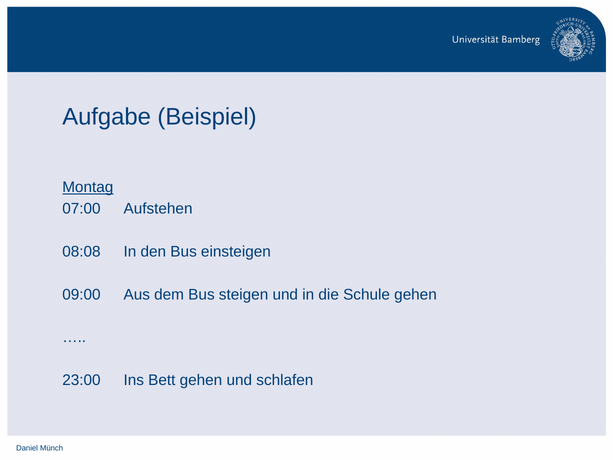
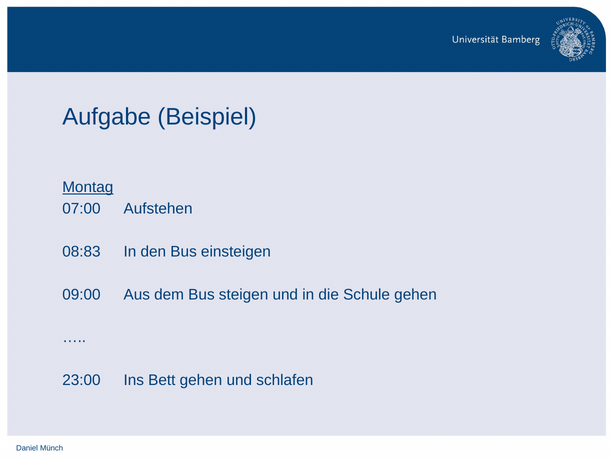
08:08: 08:08 -> 08:83 (81, 251)
